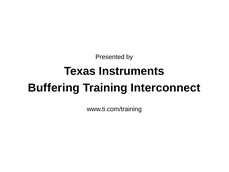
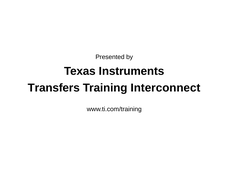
Buffering: Buffering -> Transfers (54, 88)
